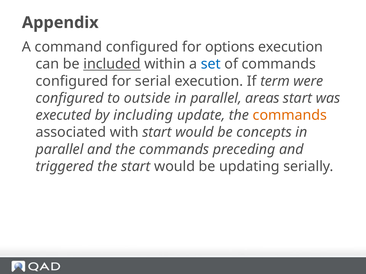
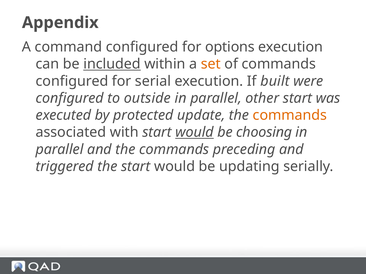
set colour: blue -> orange (211, 64)
term: term -> built (275, 81)
areas: areas -> other (262, 98)
including: including -> protected (143, 115)
would underline: none -> present (194, 133)
concepts: concepts -> choosing (264, 133)
